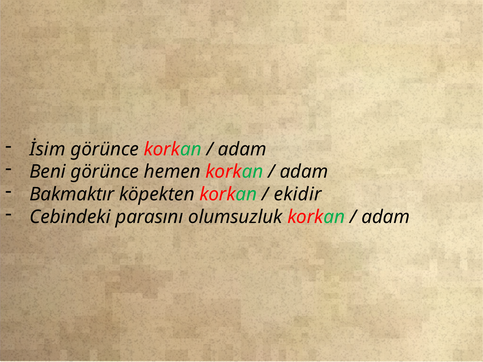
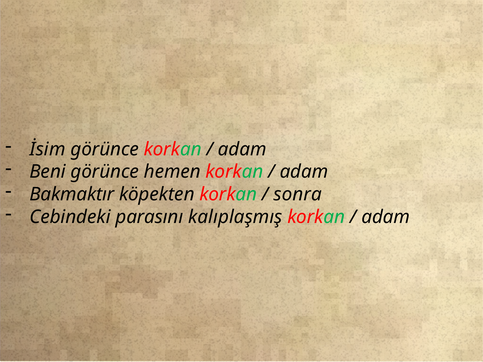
ekidir: ekidir -> sonra (298, 194)
olumsuzluk: olumsuzluk -> kalıplaşmış (235, 217)
